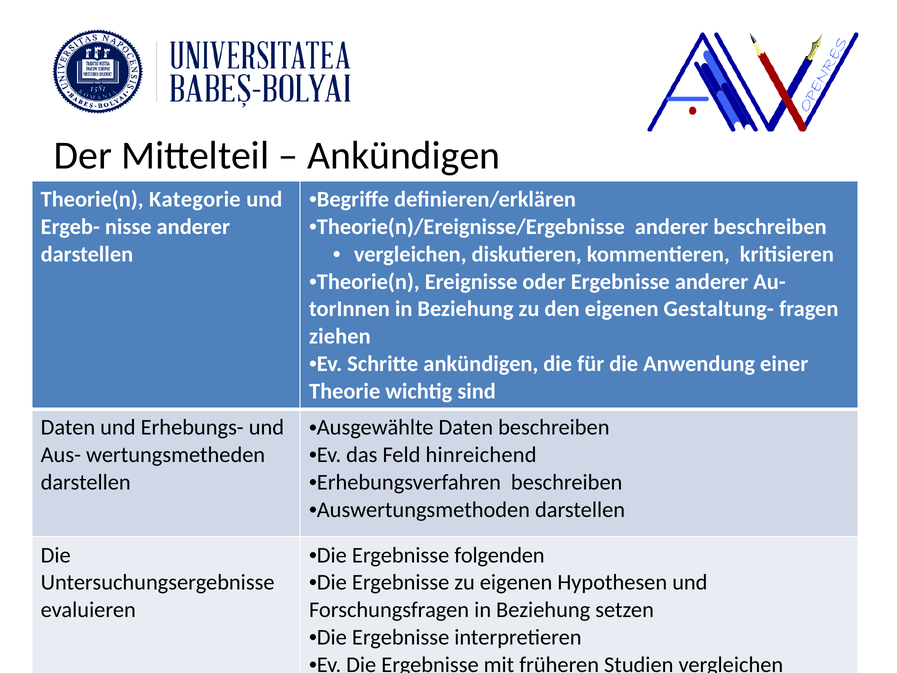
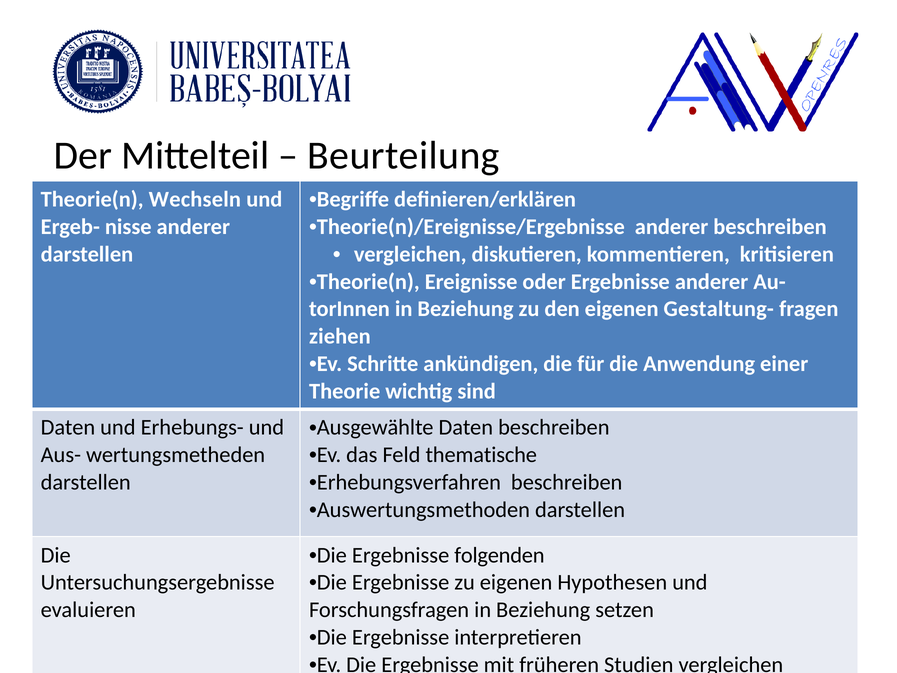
Ankündigen: Ankündigen -> Beurteilung (404, 156)
Kategorie: Kategorie -> Wechseln (195, 199)
hinreichend: hinreichend -> thematische (481, 455)
